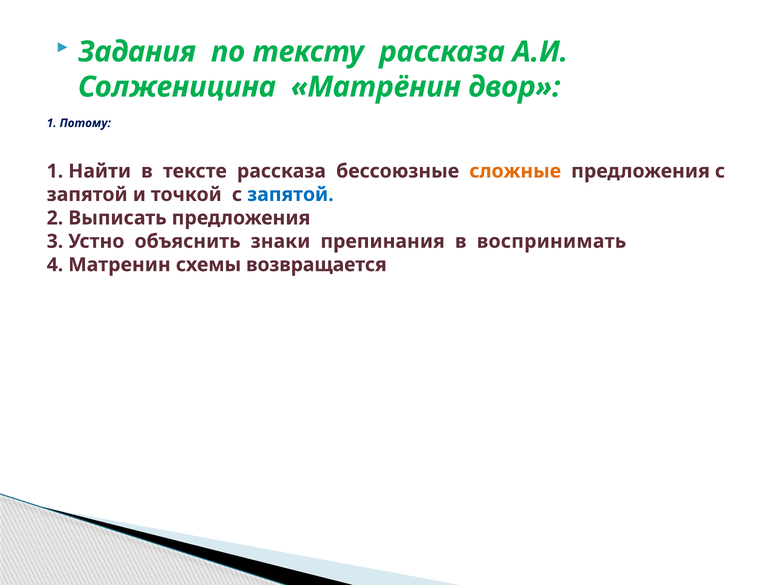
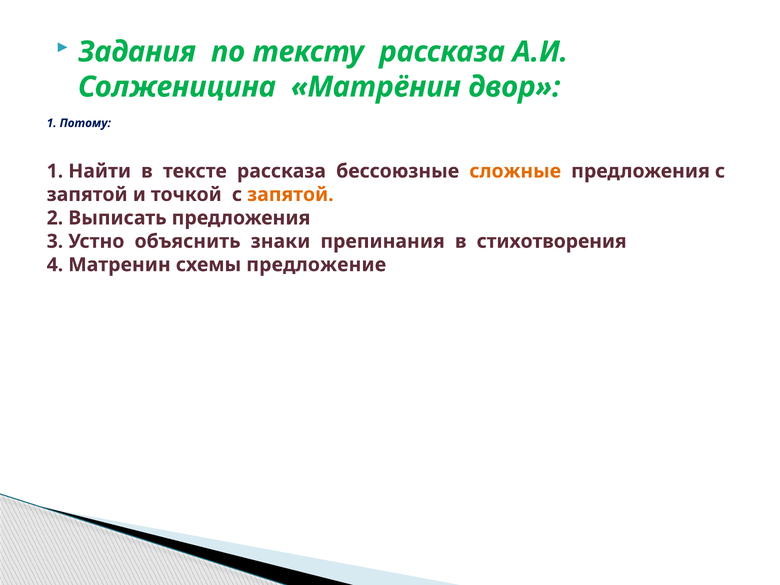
запятой colour: blue -> orange (290, 195)
воспринимать: воспринимать -> стихотворения (552, 241)
возвращается: возвращается -> предложение (316, 265)
